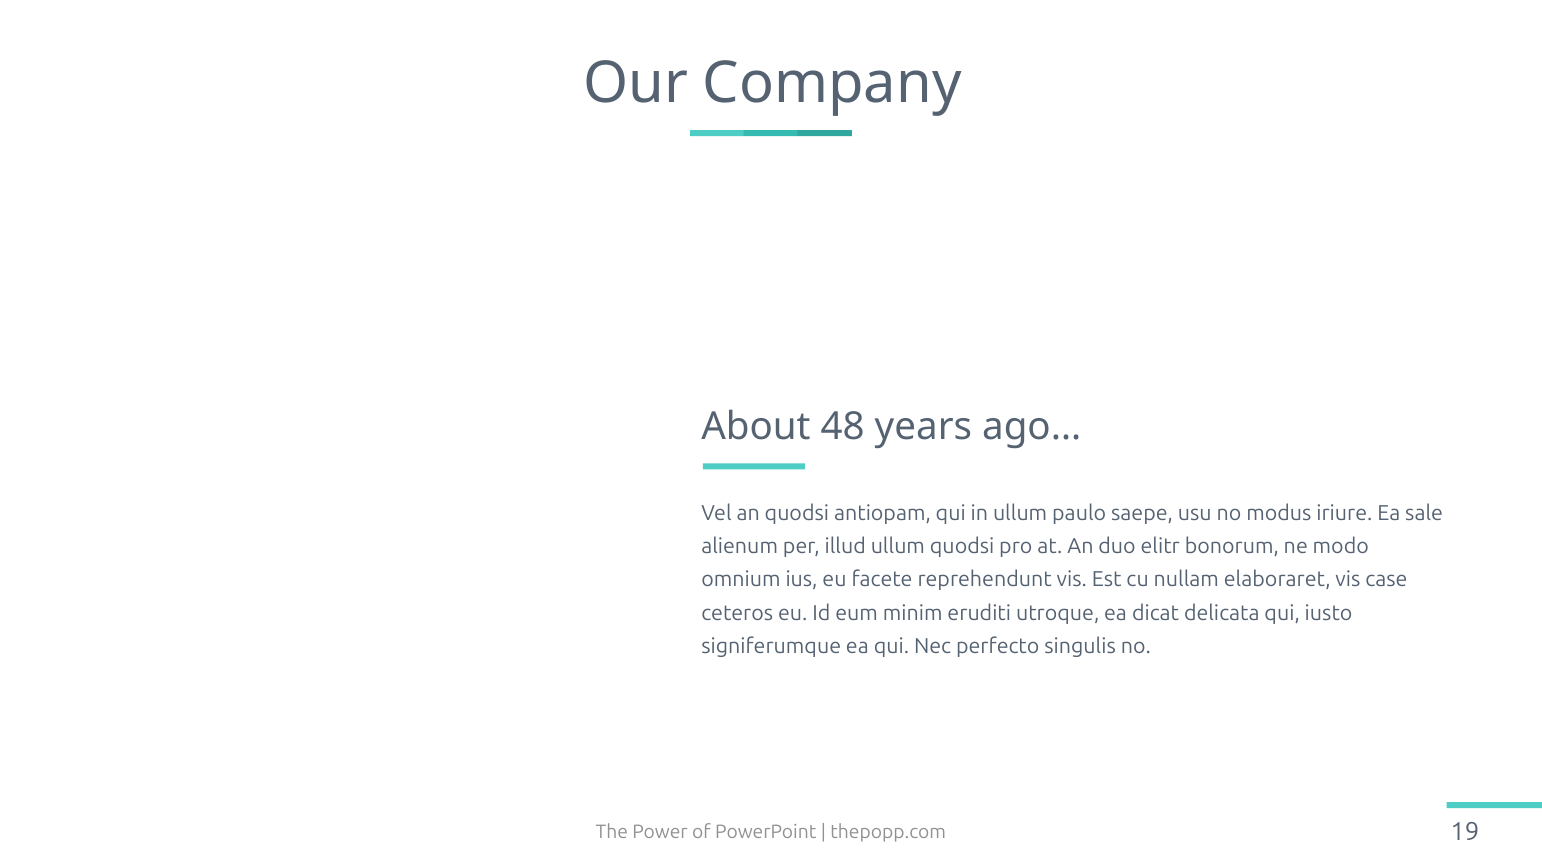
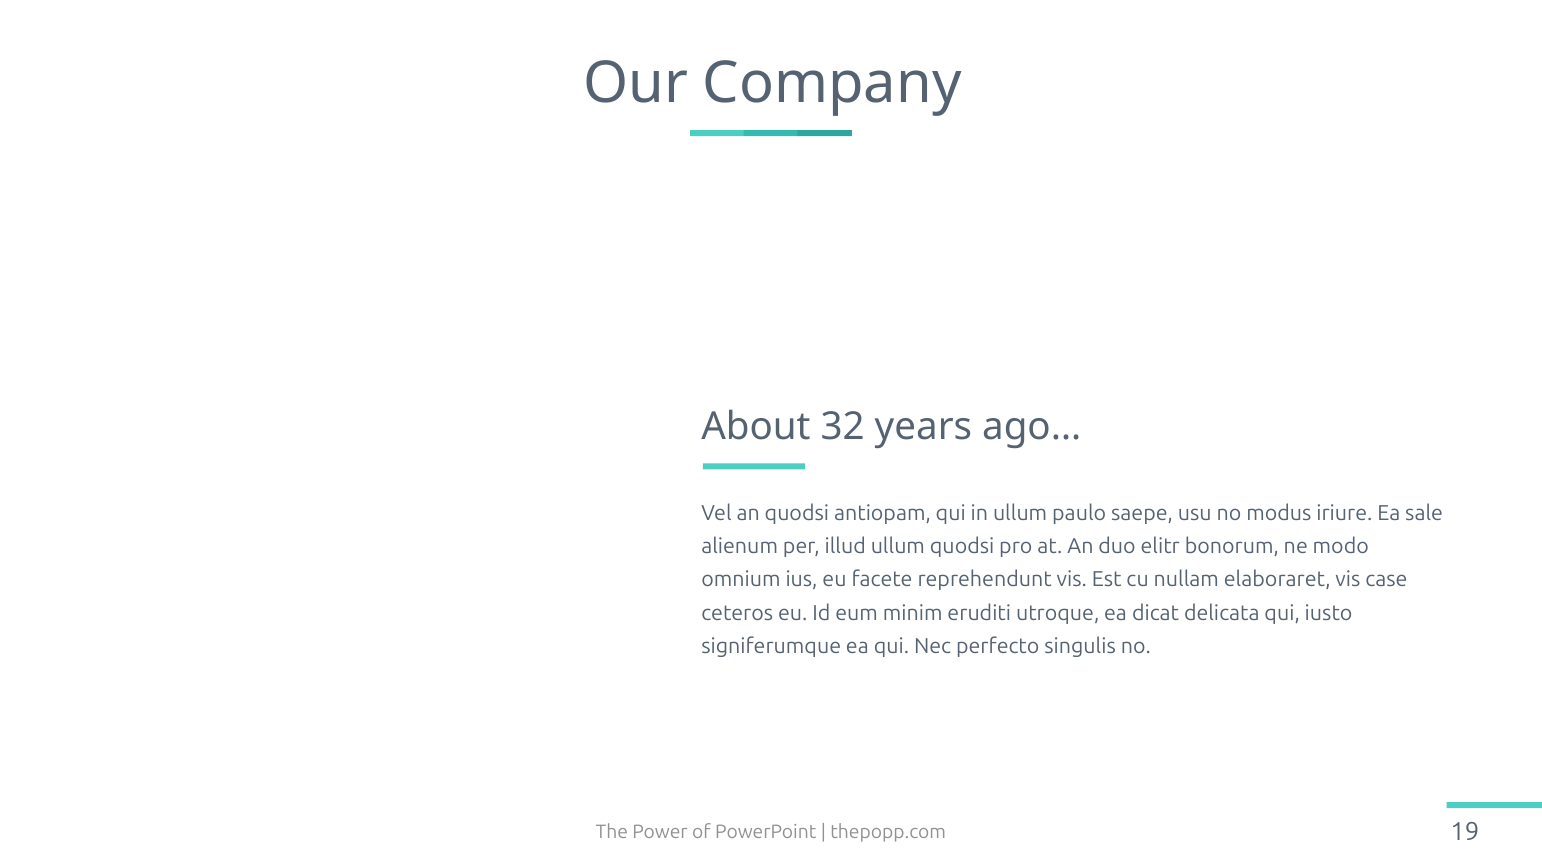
48: 48 -> 32 (843, 427)
